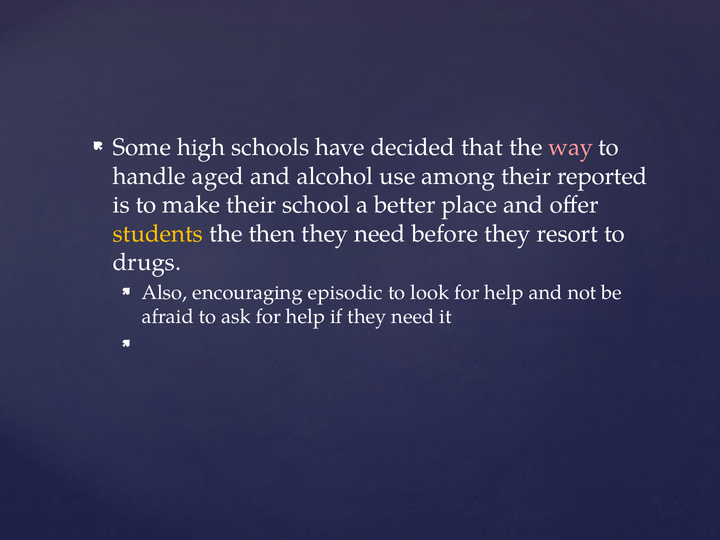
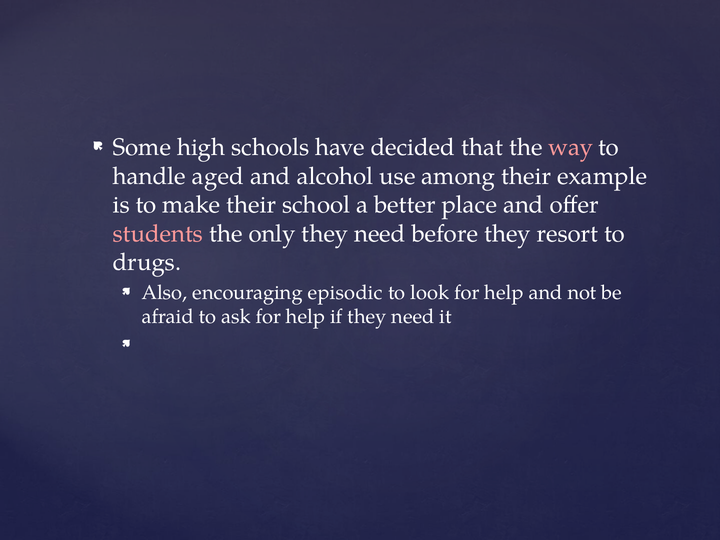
reported: reported -> example (602, 176)
students colour: yellow -> pink (158, 234)
then: then -> only (272, 234)
